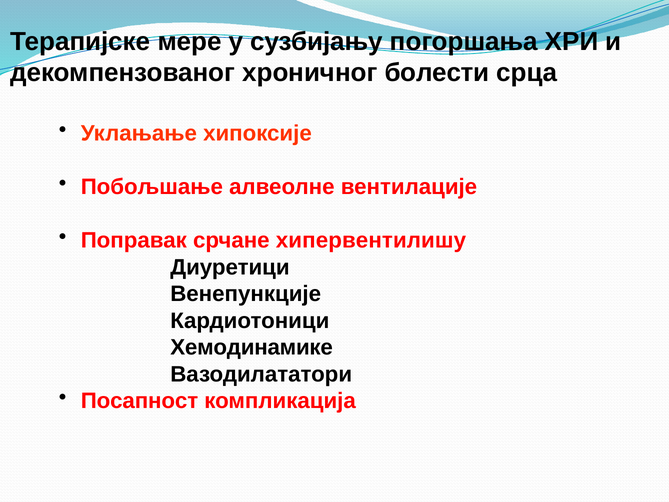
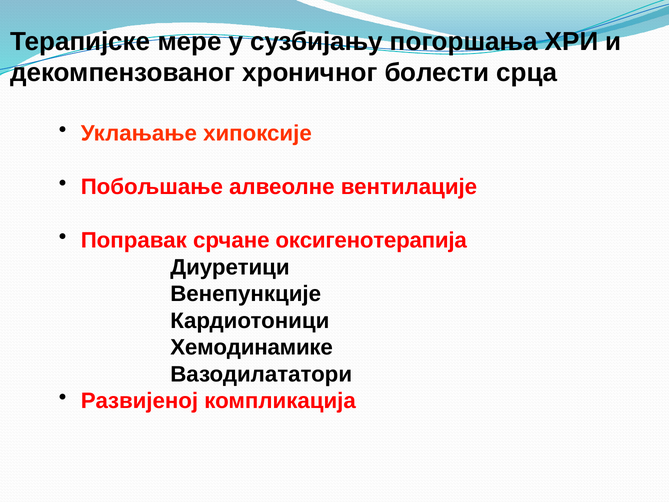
хипервентилишу: хипервентилишу -> оксигенотерапија (371, 240)
Посапност: Посапност -> Развијеној (139, 401)
